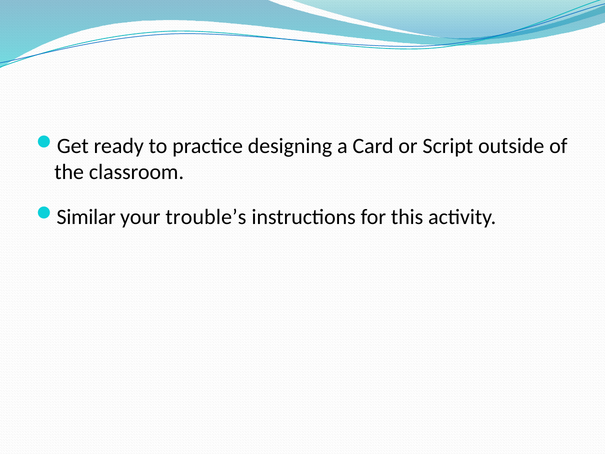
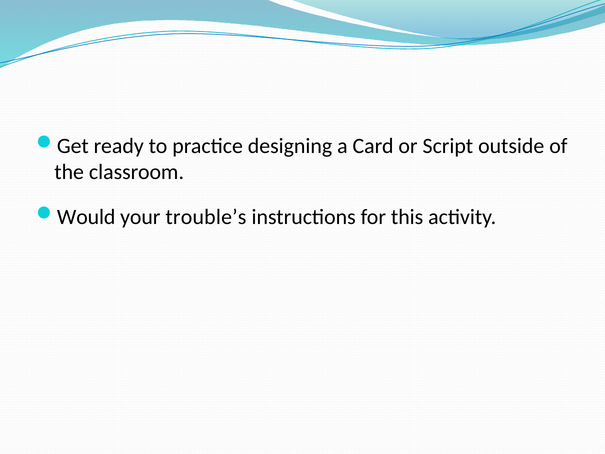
Similar: Similar -> Would (86, 217)
